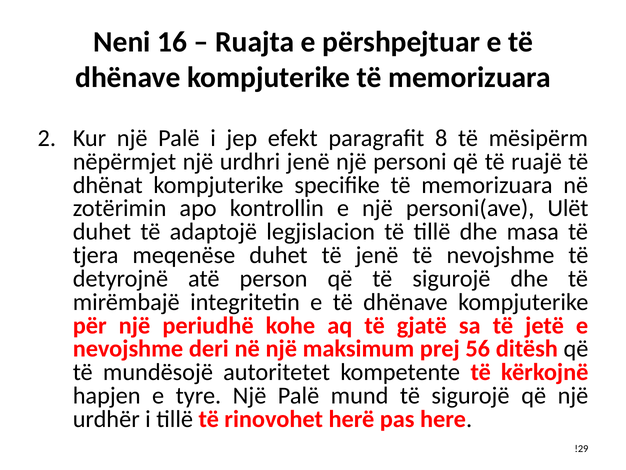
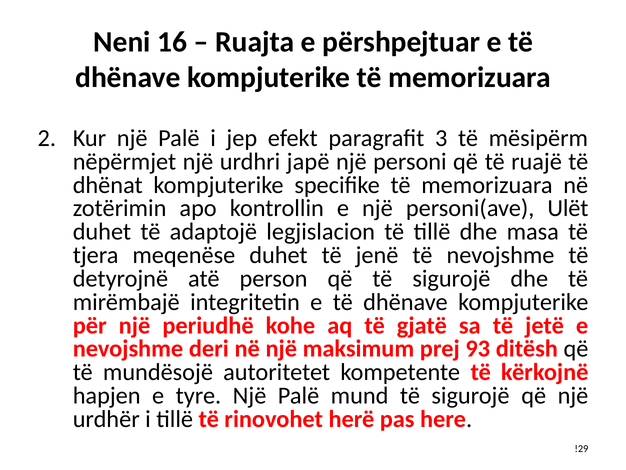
8: 8 -> 3 (441, 138)
urdhri jenë: jenë -> japë (308, 161)
56: 56 -> 93 (478, 349)
